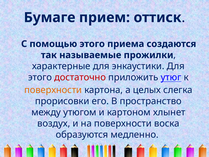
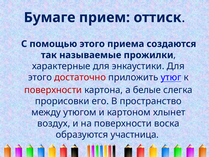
поверхности colour: orange -> red (53, 90)
целых: целых -> белые (147, 90)
медленно: медленно -> участница (135, 135)
